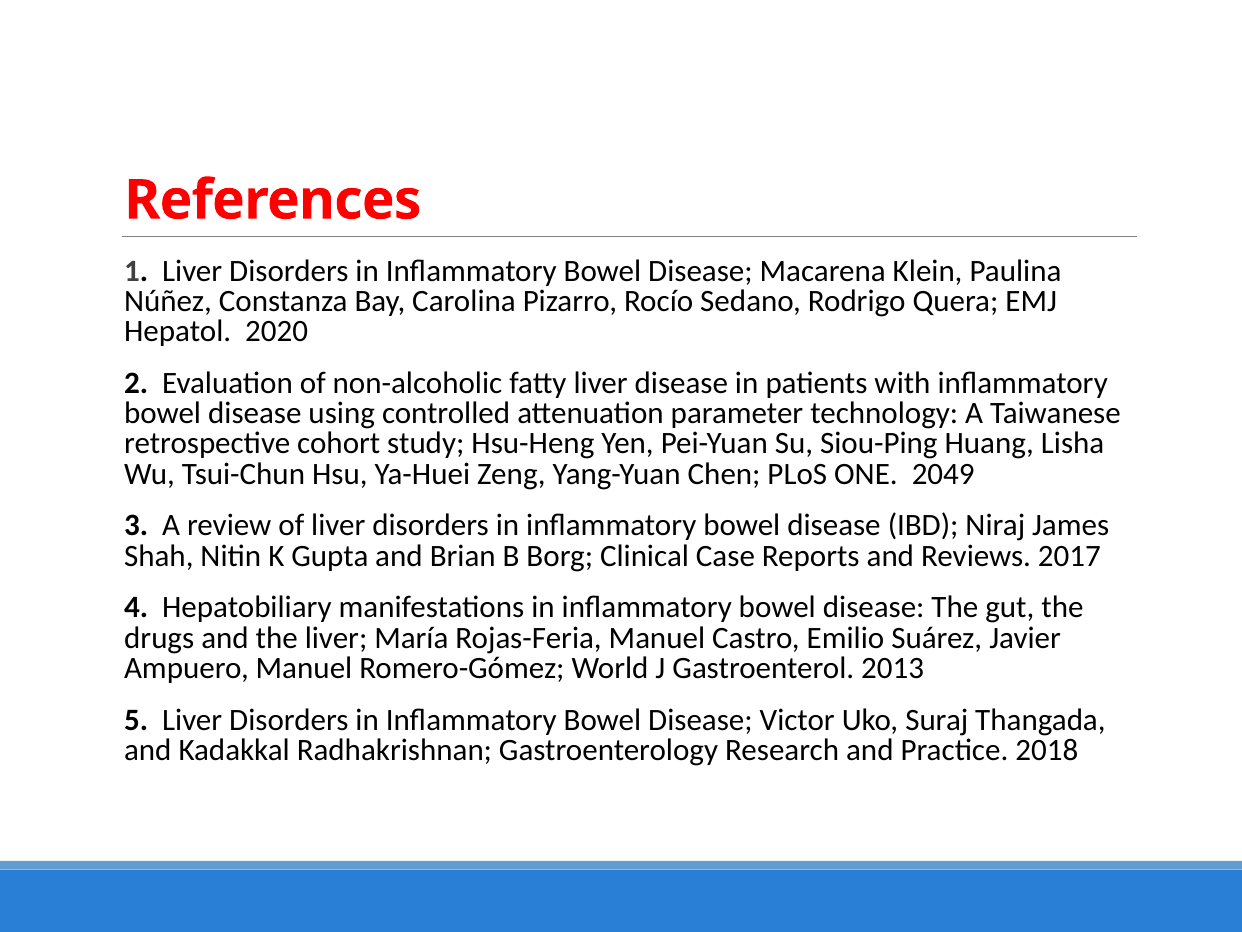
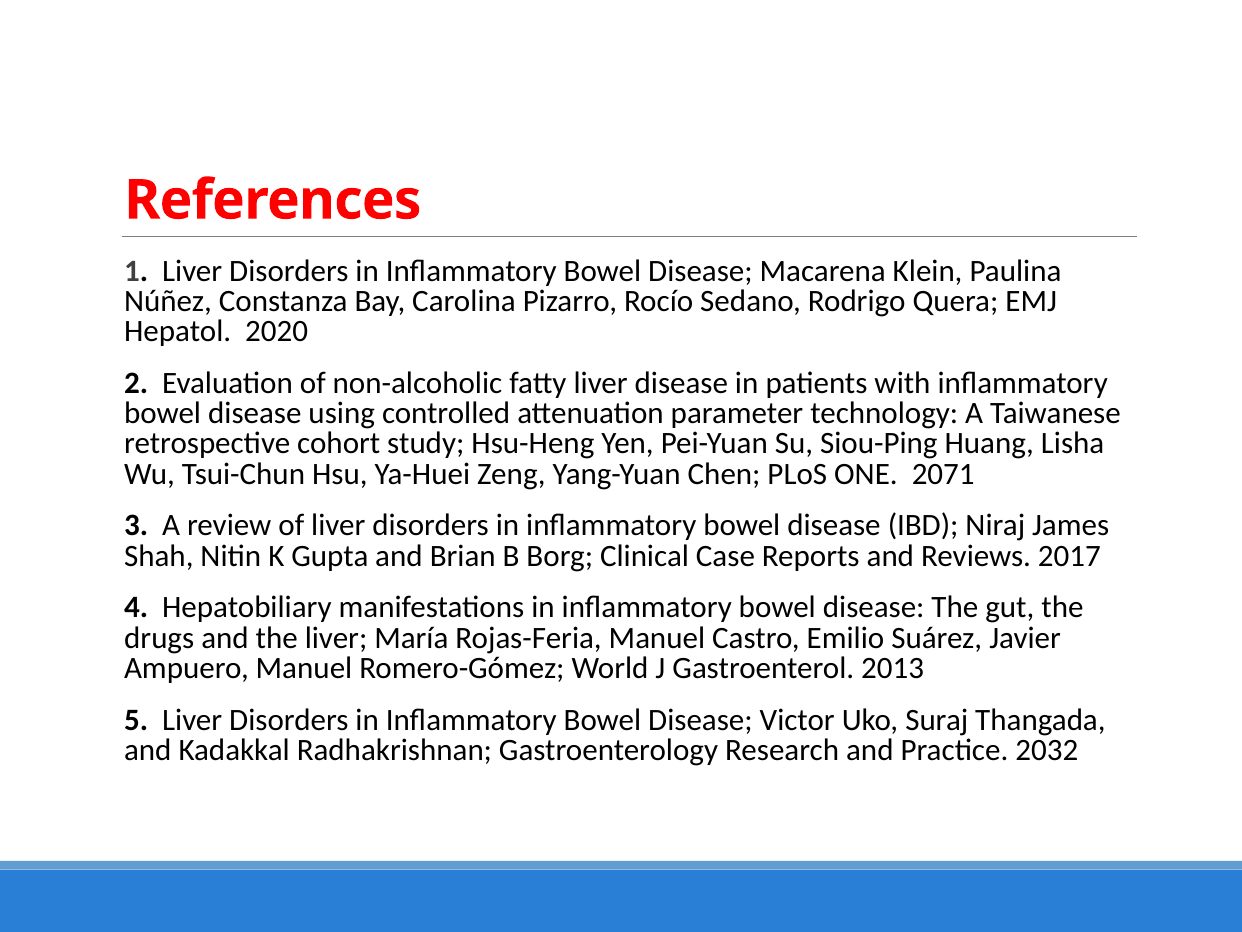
2049: 2049 -> 2071 (943, 473)
2018: 2018 -> 2032 (1047, 750)
